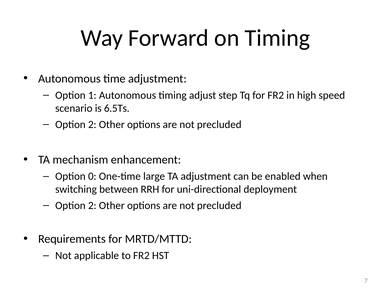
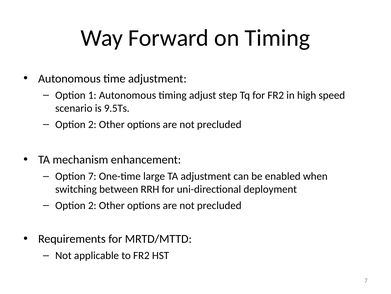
6.5Ts: 6.5Ts -> 9.5Ts (117, 108)
Option 0: 0 -> 7 (92, 176)
